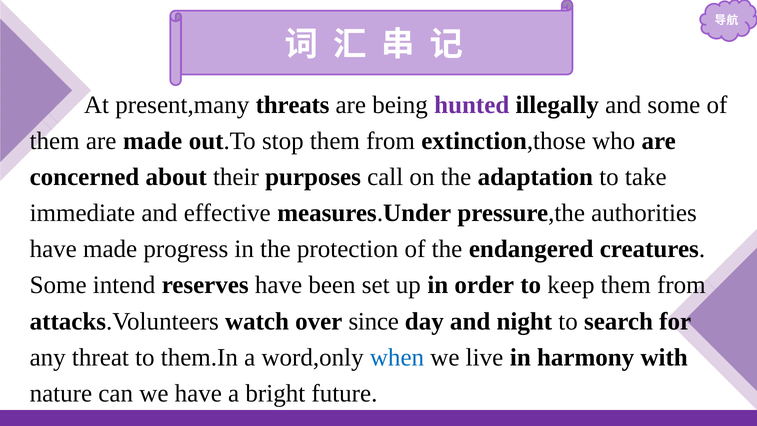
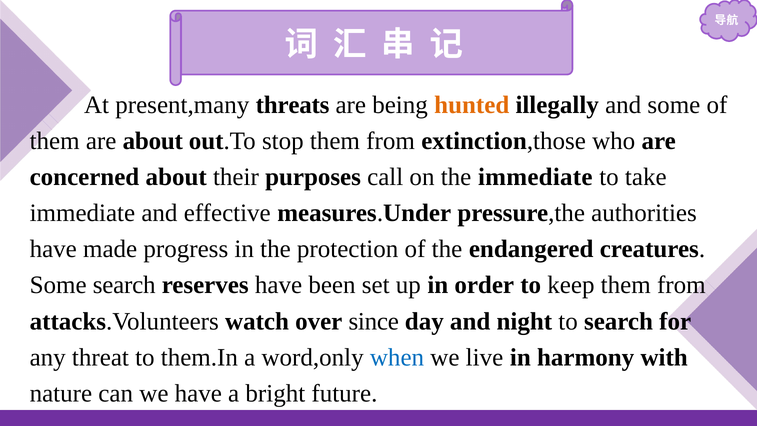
hunted colour: purple -> orange (472, 105)
are made: made -> about (153, 141)
the adaptation: adaptation -> immediate (535, 177)
Some intend: intend -> search (124, 285)
